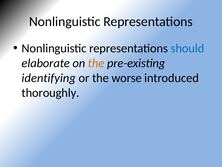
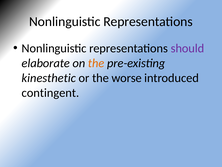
should colour: blue -> purple (187, 48)
identifying: identifying -> kinesthetic (49, 78)
thoroughly: thoroughly -> contingent (50, 93)
